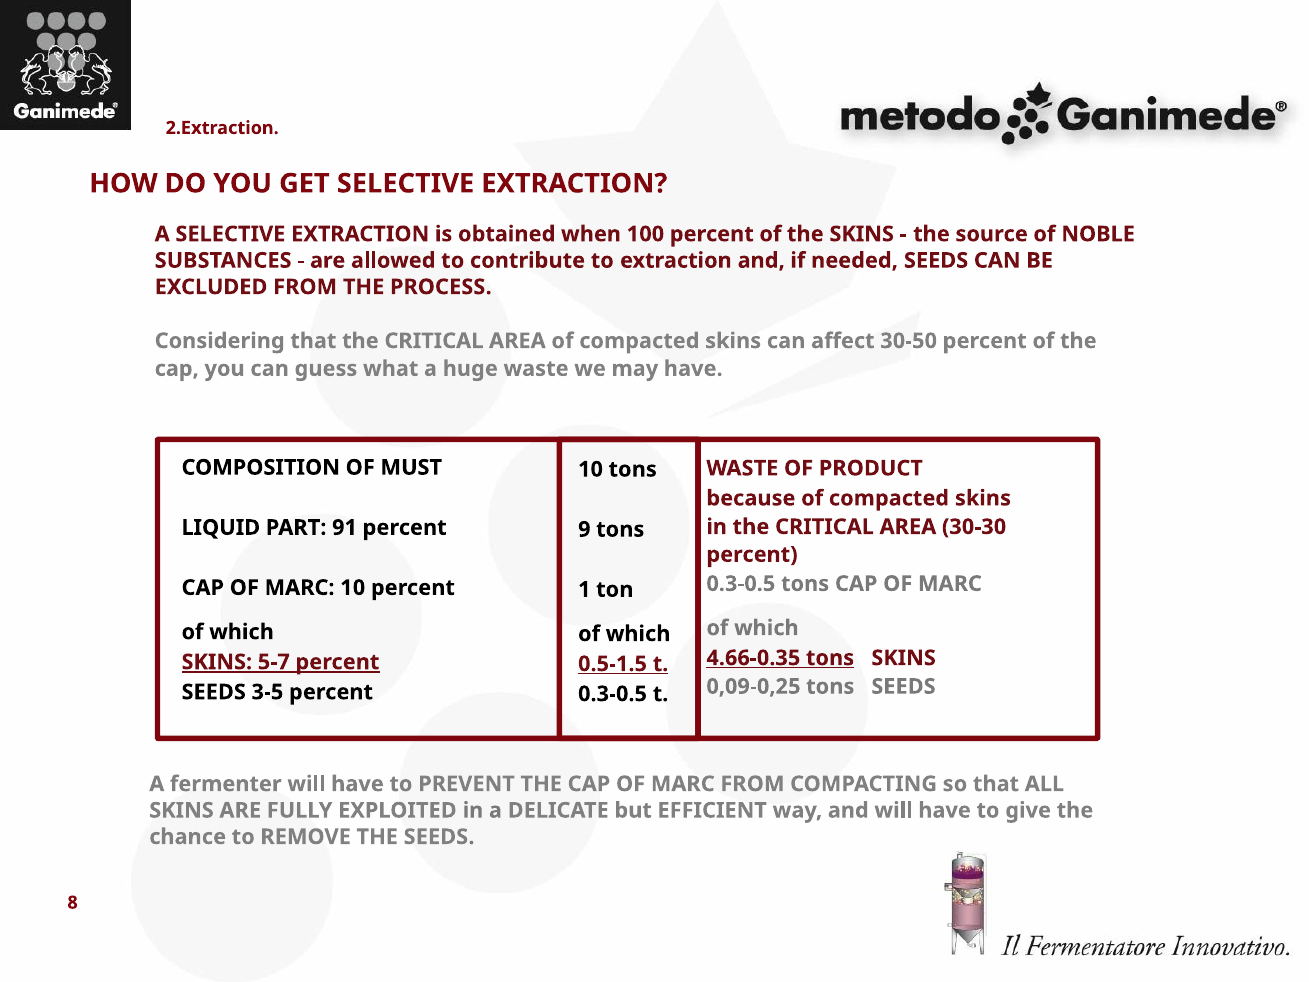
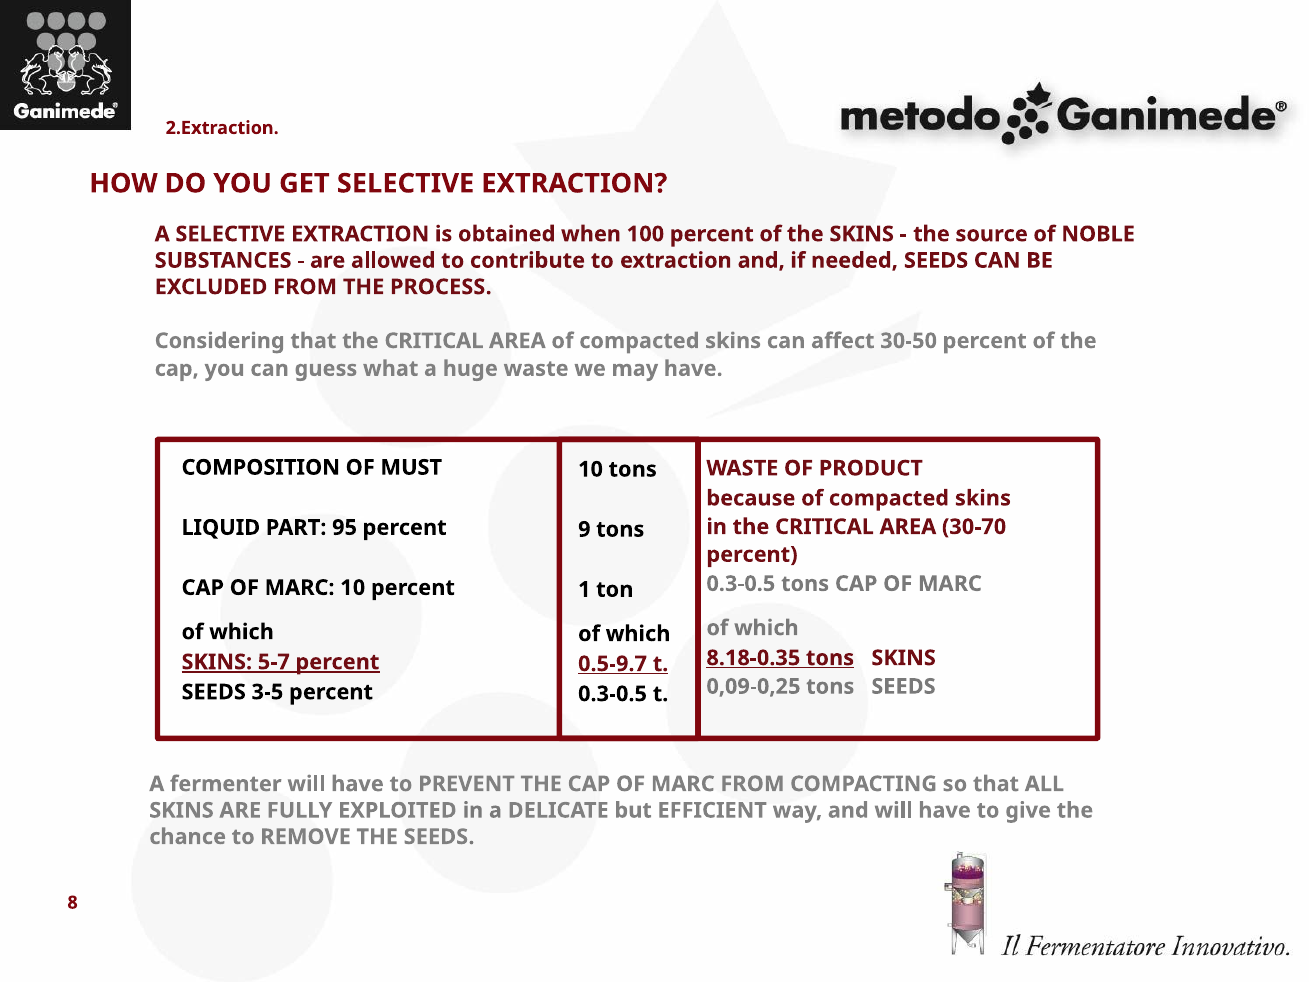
30-30: 30-30 -> 30-70 (974, 527)
91: 91 -> 95 (345, 527)
4.66-0.35: 4.66-0.35 -> 8.18-0.35 (753, 658)
0.5-1.5: 0.5-1.5 -> 0.5-9.7 (613, 664)
